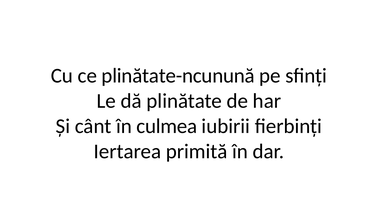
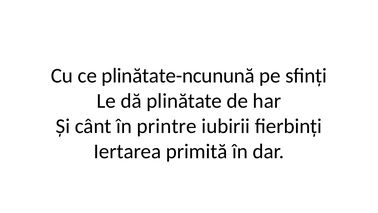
culmea: culmea -> printre (167, 126)
